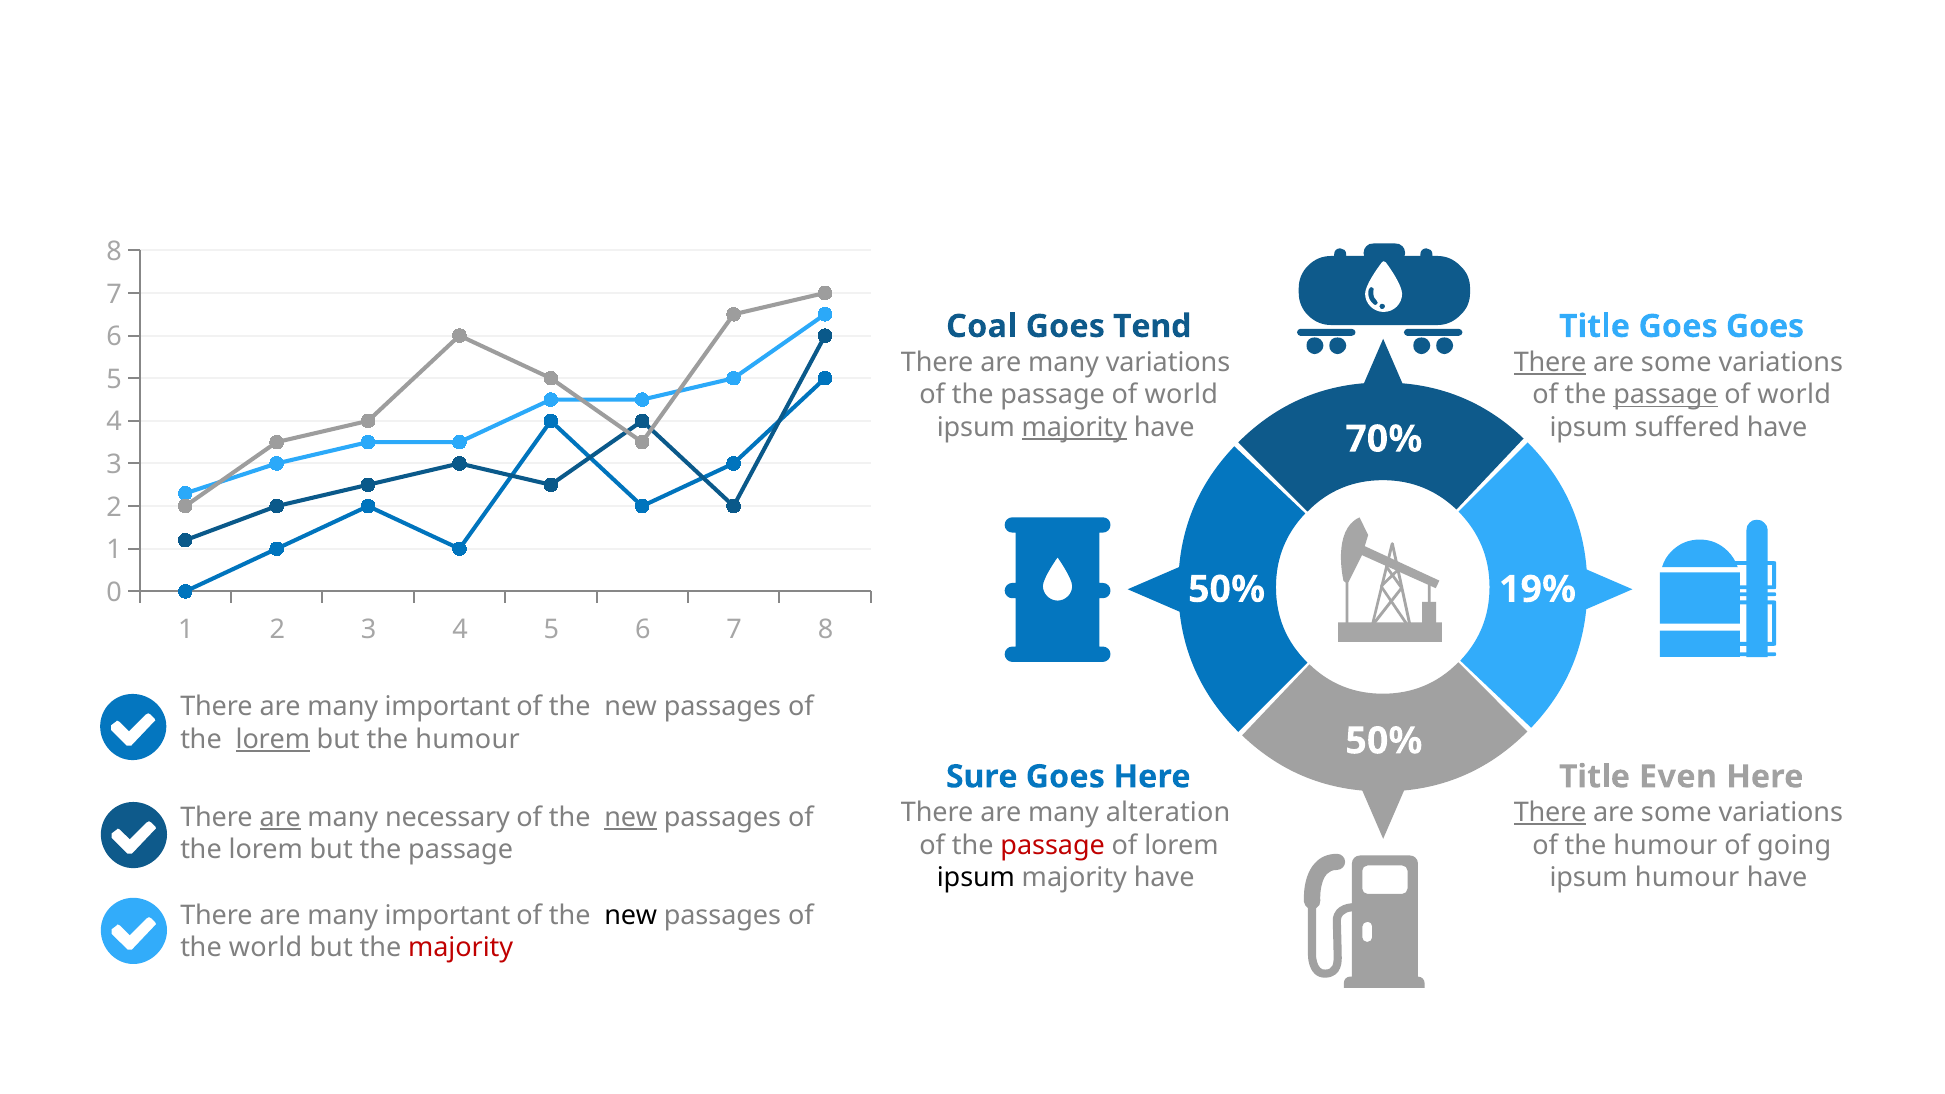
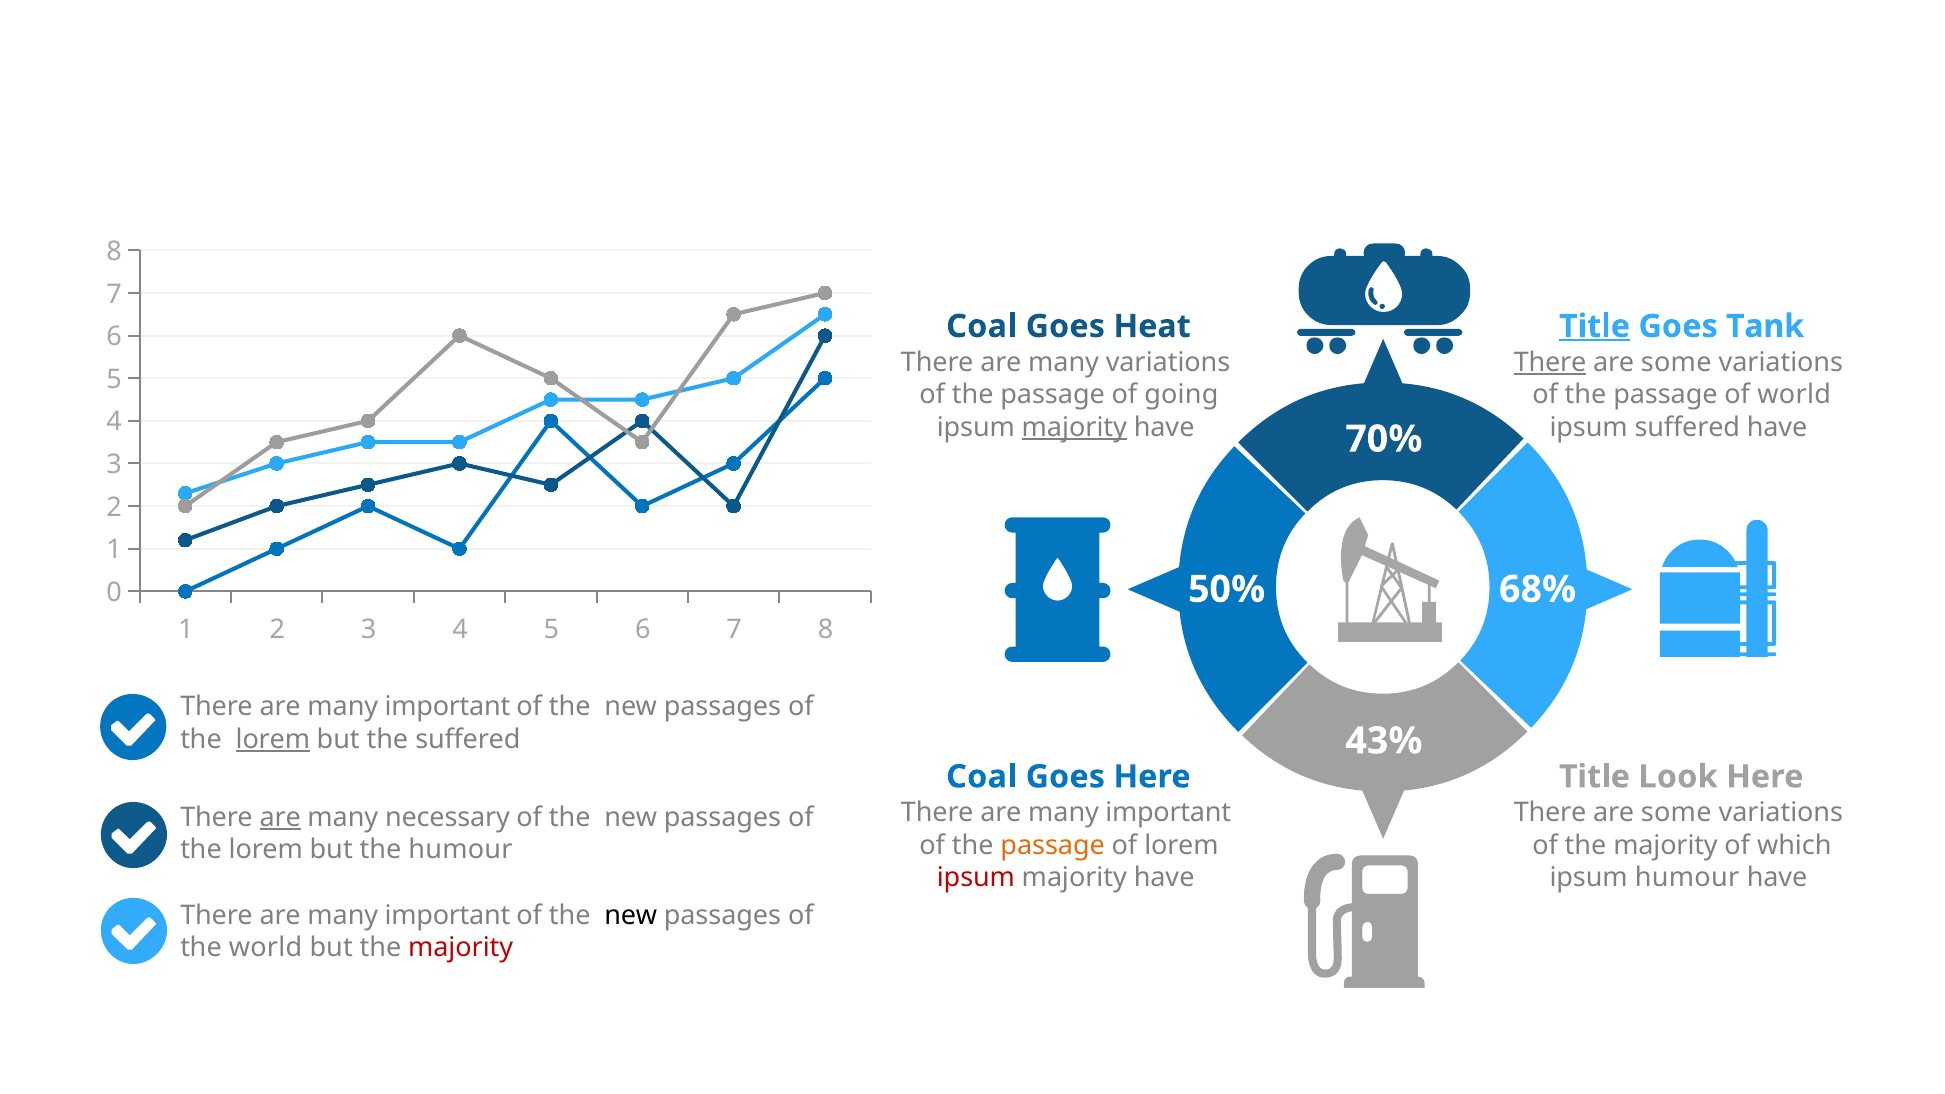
Tend: Tend -> Heat (1152, 326)
Title underline: none -> present (1594, 326)
Goes Goes: Goes -> Tank (1765, 326)
world: world -> going (1181, 395)
passage underline: present -> none (1665, 395)
19%: 19% -> 68% (1538, 589)
but the humour: humour -> suffered (468, 739)
50%: 50% -> 43% (1384, 741)
Sure: Sure -> Coal (981, 777)
Even: Even -> Look (1678, 777)
alteration: alteration -> important (1168, 813)
There underline: present -> none (1550, 813)
new underline: present -> none (631, 817)
passage colour: red -> orange (1053, 845)
of the humour: humour -> majority (1666, 845)
going: going -> which (1794, 845)
but the passage: passage -> humour (461, 850)
ipsum colour: black -> red (976, 878)
